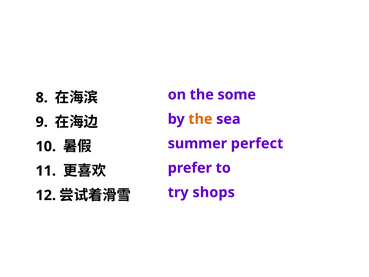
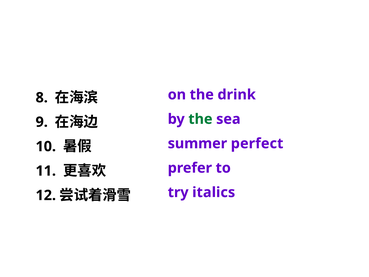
some: some -> drink (237, 95)
the colour: orange -> green (200, 119)
shops: shops -> italics (214, 192)
